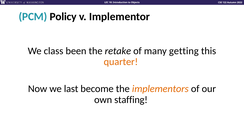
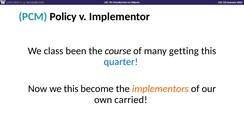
retake: retake -> course (118, 51)
quarter colour: orange -> blue (121, 62)
we last: last -> this (71, 89)
staffing: staffing -> carried (131, 100)
